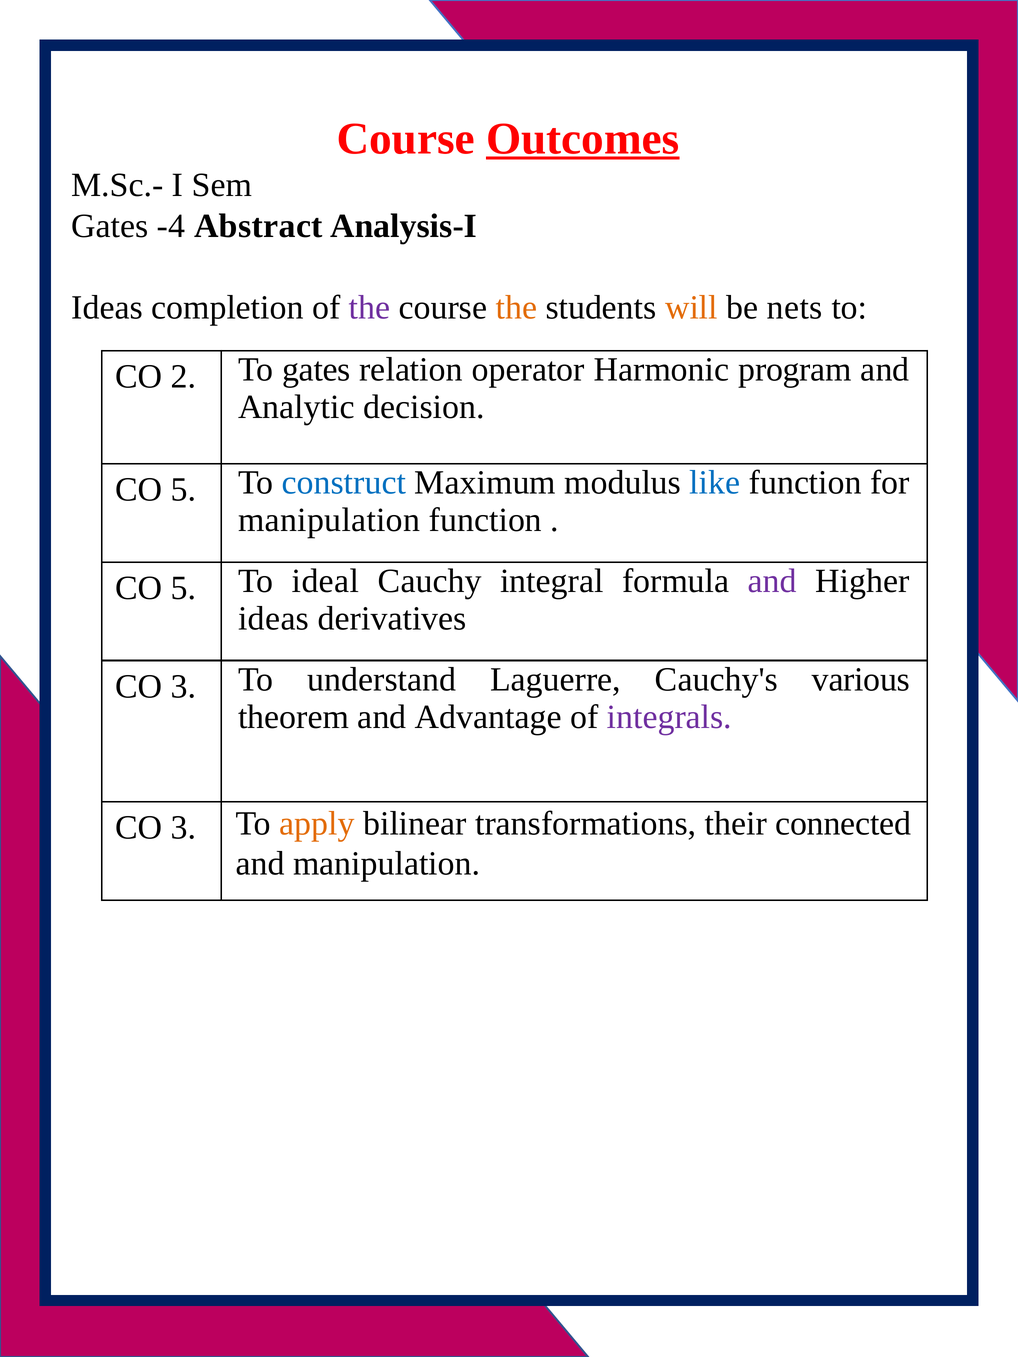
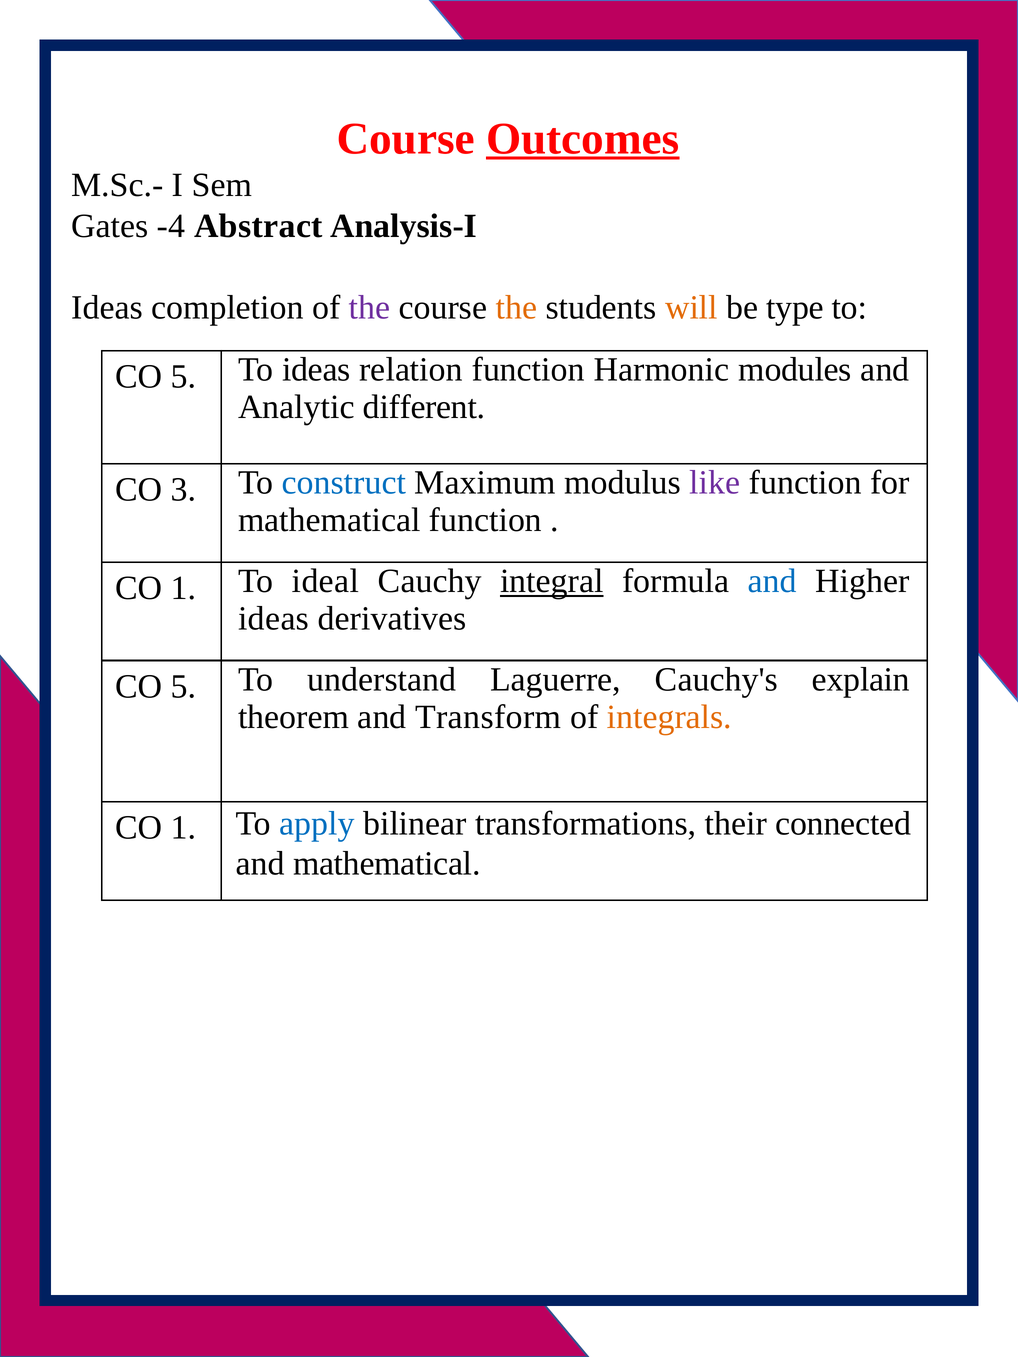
nets: nets -> type (795, 308)
2: 2 -> 5 (184, 377)
To gates: gates -> ideas (316, 370)
relation operator: operator -> function (528, 370)
program: program -> modules (795, 370)
decision: decision -> different (424, 407)
5: 5 -> 3 (184, 490)
like colour: blue -> purple (715, 483)
manipulation: manipulation -> mathematical (329, 520)
5: 5 -> 1 (184, 588)
integral underline: none -> present (552, 581)
and colour: purple -> blue (772, 581)
3: 3 -> 5 (184, 687)
various: various -> explain (861, 680)
Advantage: Advantage -> Transform (488, 717)
integrals colour: purple -> orange (669, 717)
3: 3 -> 1 (184, 828)
apply colour: orange -> blue (317, 824)
and manipulation: manipulation -> mathematical (387, 864)
